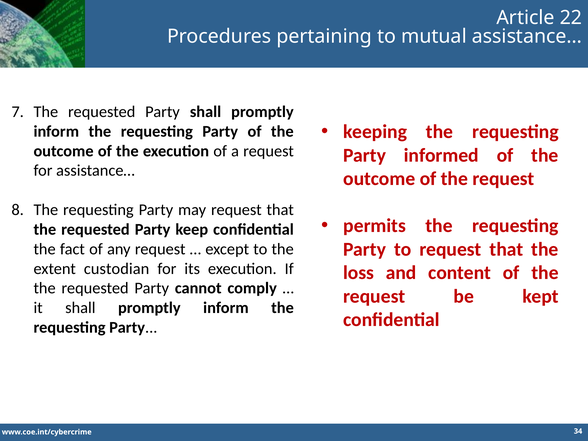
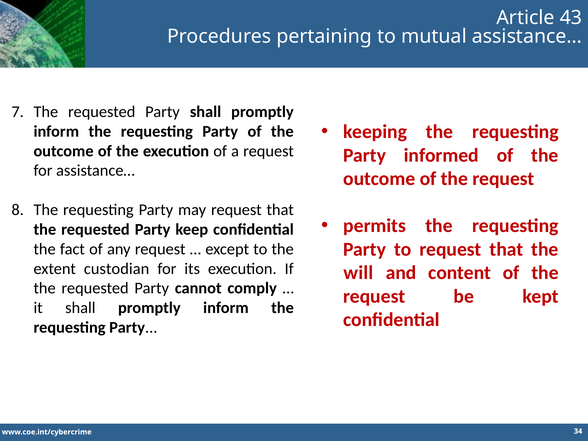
22: 22 -> 43 (571, 18)
loss: loss -> will (358, 273)
